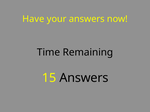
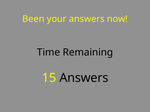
Have: Have -> Been (33, 19)
